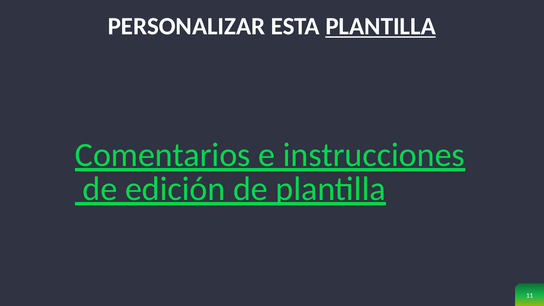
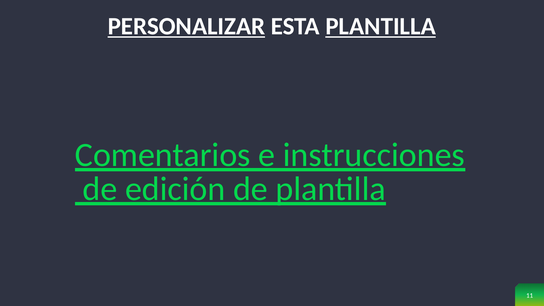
PERSONALIZAR underline: none -> present (186, 26)
